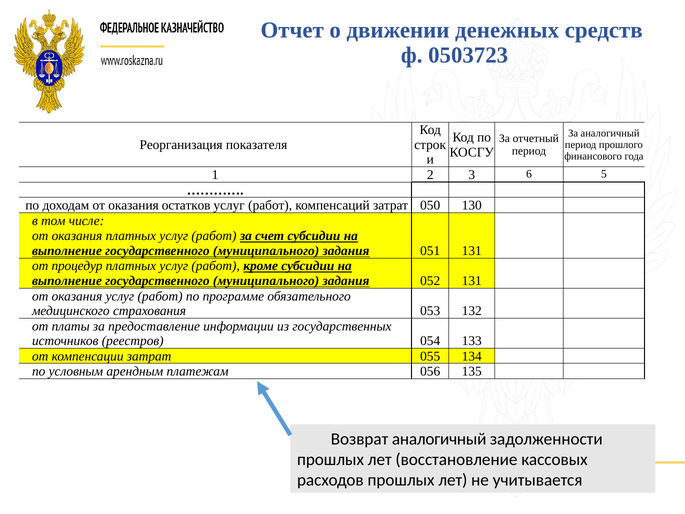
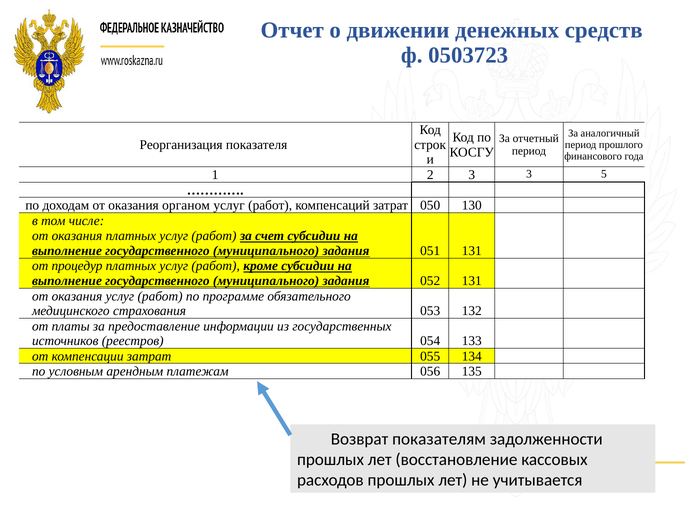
3 6: 6 -> 3 (529, 174)
остатков: остатков -> органом (186, 205)
Возврат аналогичный: аналогичный -> показателям (439, 439)
